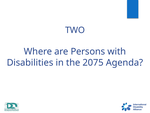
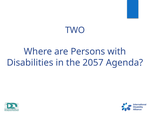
2075: 2075 -> 2057 (93, 62)
